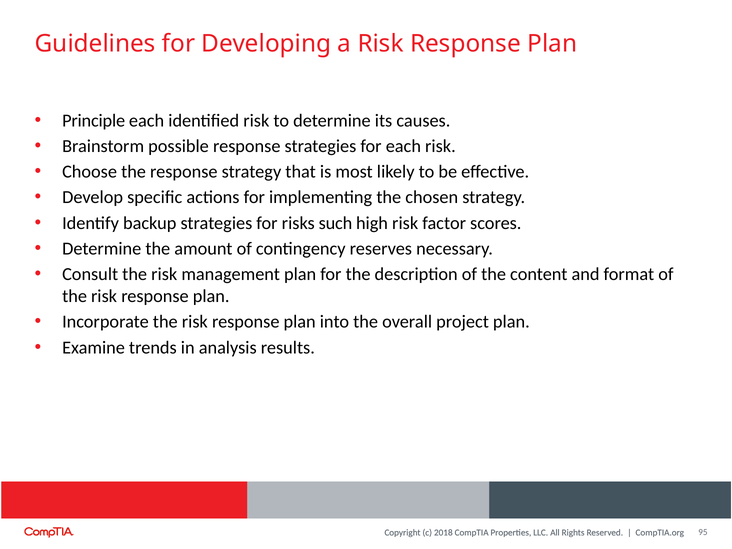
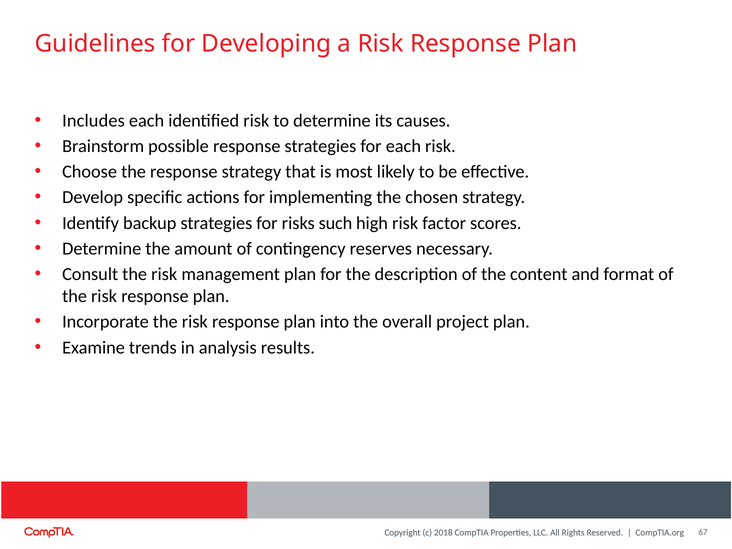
Principle: Principle -> Includes (93, 121)
95: 95 -> 67 (703, 532)
